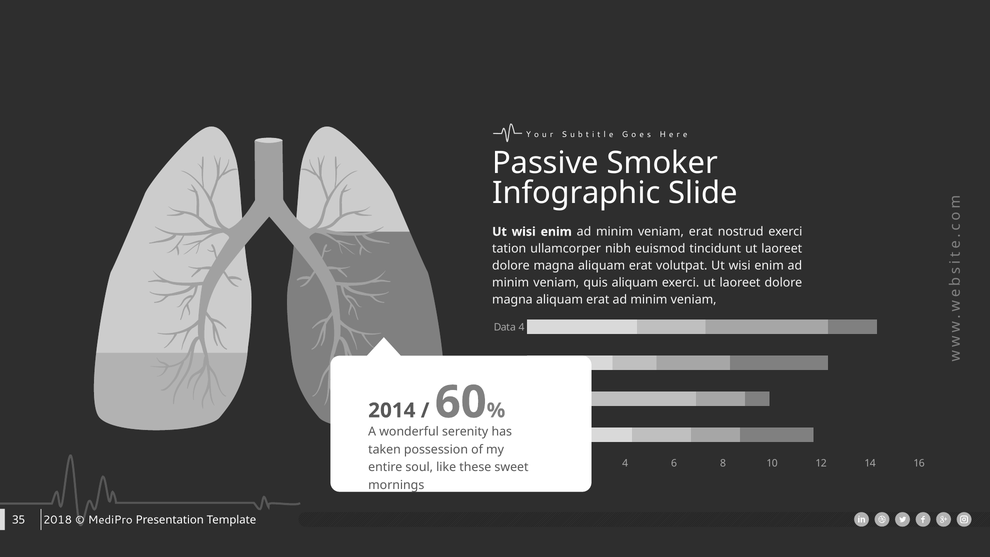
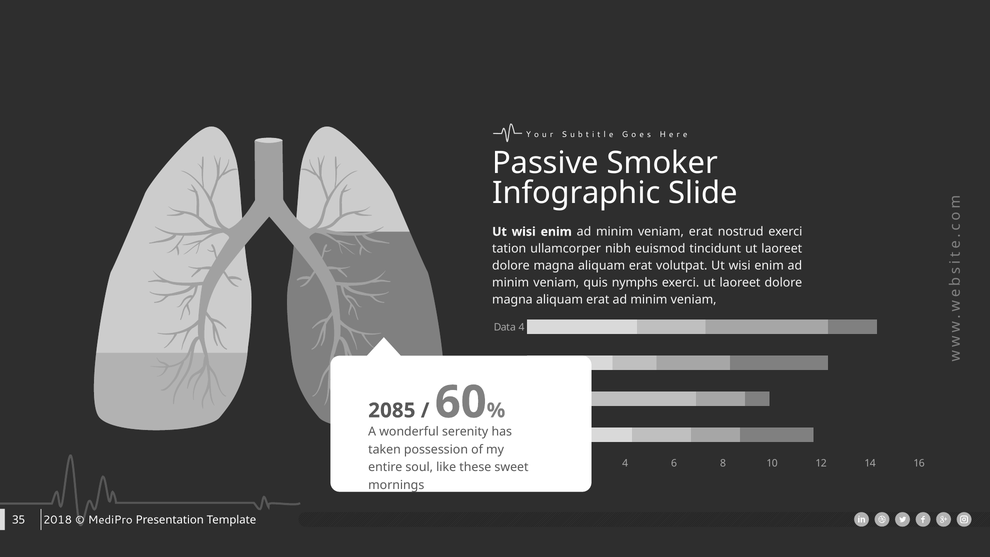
quis aliquam: aliquam -> nymphs (635, 282)
2014: 2014 -> 2085 (392, 410)
